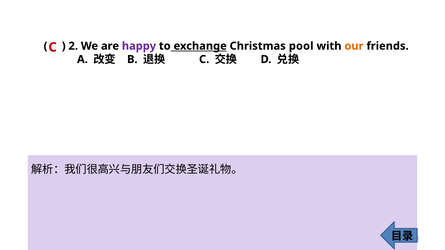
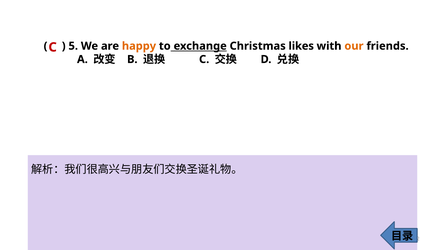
2: 2 -> 5 (73, 46)
happy colour: purple -> orange (139, 46)
pool: pool -> likes (301, 46)
